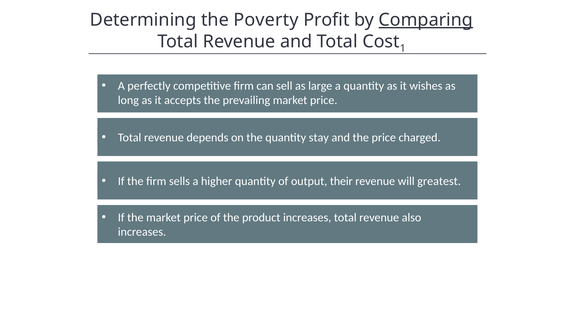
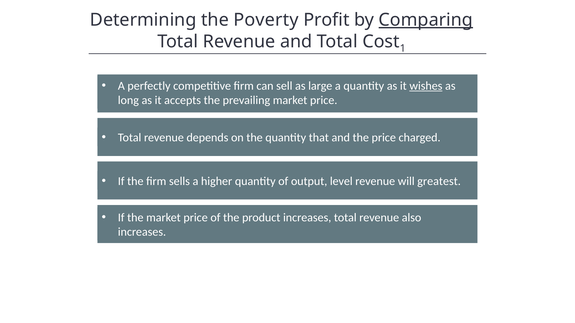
wishes underline: none -> present (426, 86)
stay: stay -> that (319, 138)
their: their -> level (341, 181)
